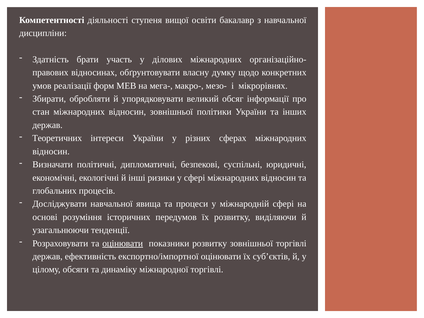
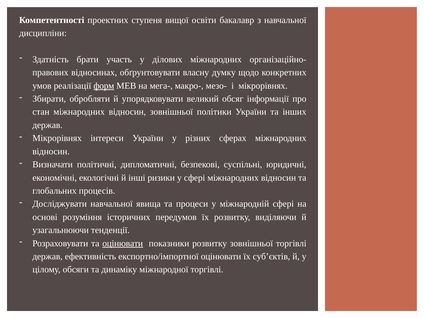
діяльності: діяльності -> проектних (108, 20)
форм underline: none -> present (104, 86)
Теоретичних: Теоретичних -> Мікрорівнях (57, 138)
